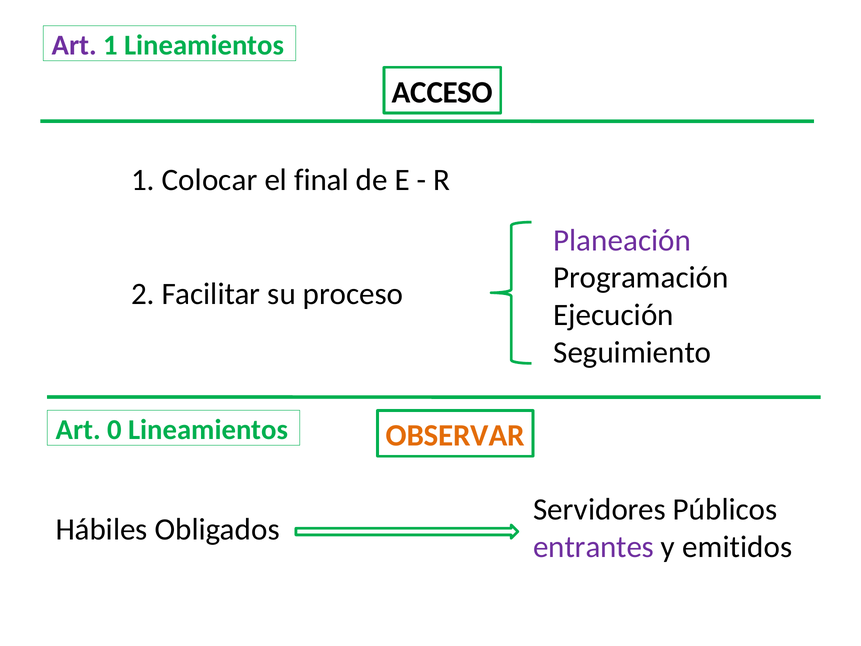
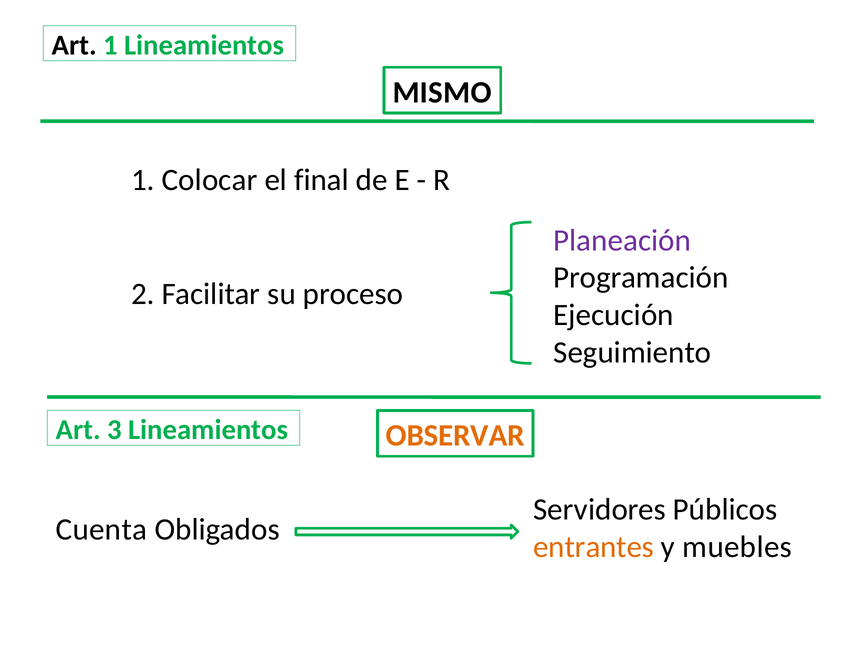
Art colour: purple -> black (74, 45)
ACCESO: ACCESO -> MISMO (442, 92)
0: 0 -> 3 (115, 430)
Hábiles: Hábiles -> Cuenta (101, 530)
entrantes colour: purple -> orange (594, 547)
emitidos: emitidos -> muebles (737, 547)
